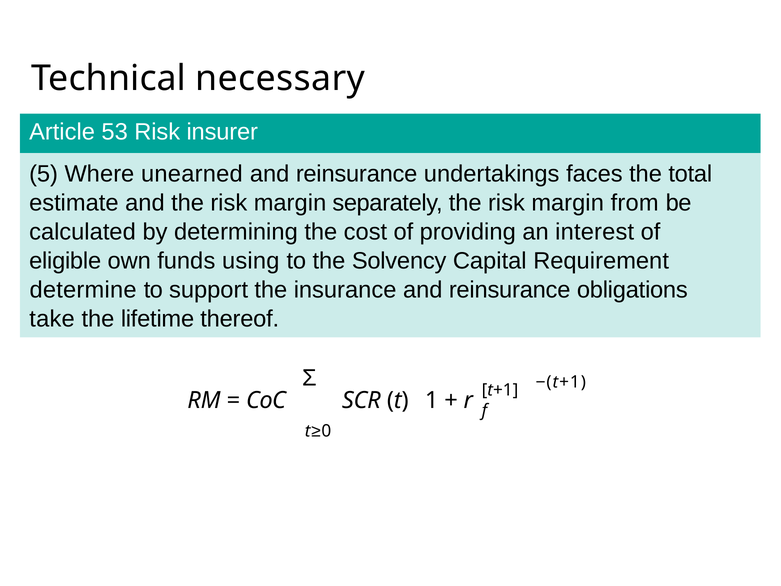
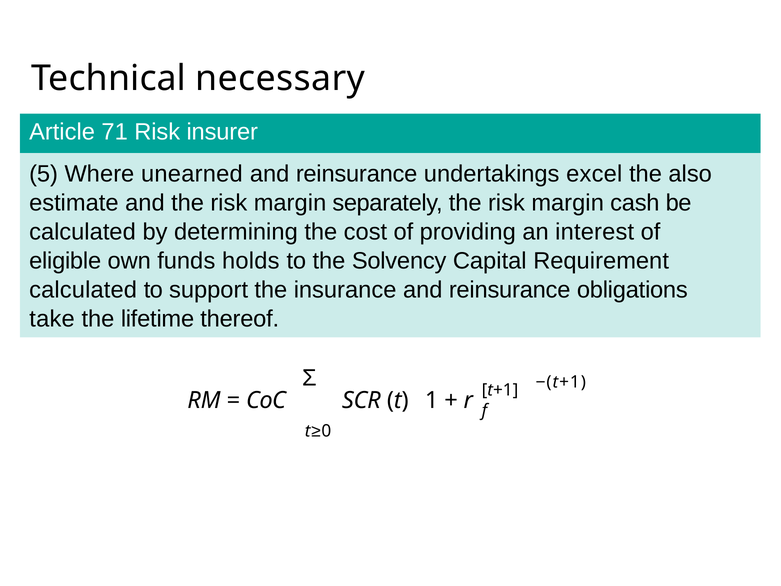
53: 53 -> 71 (115, 132)
faces: faces -> excel (594, 174)
total: total -> also (690, 174)
from: from -> cash (635, 203)
using: using -> holds (251, 261)
determine: determine -> calculated (83, 290)
